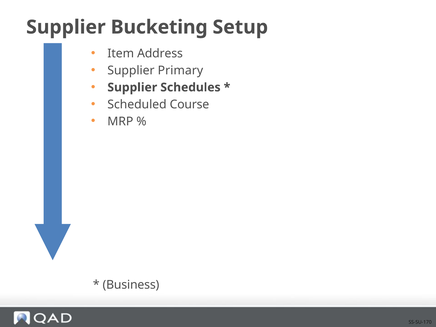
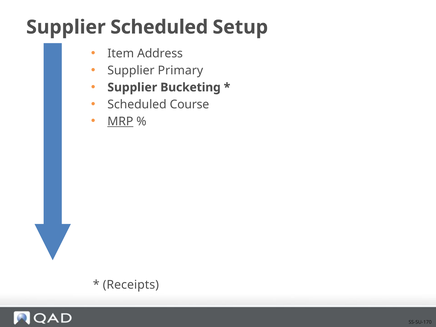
Bucketing: Bucketing -> Scheduled (159, 27)
Schedules: Schedules -> Bucketing (191, 87)
MRP underline: none -> present (120, 121)
Business: Business -> Receipts (131, 285)
